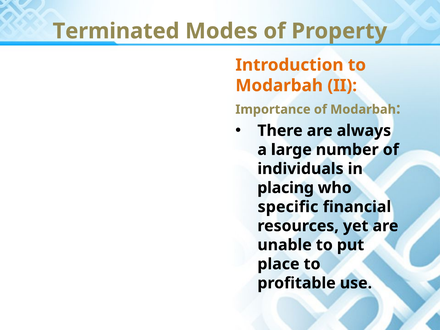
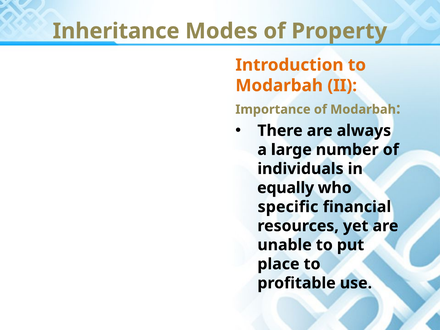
Terminated: Terminated -> Inheritance (116, 31)
placing: placing -> equally (286, 188)
